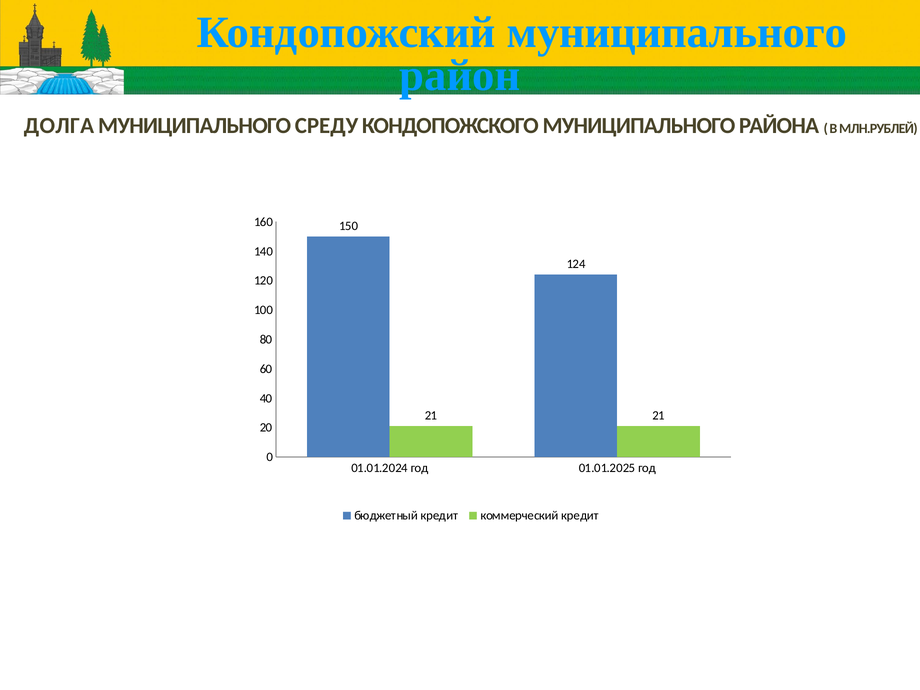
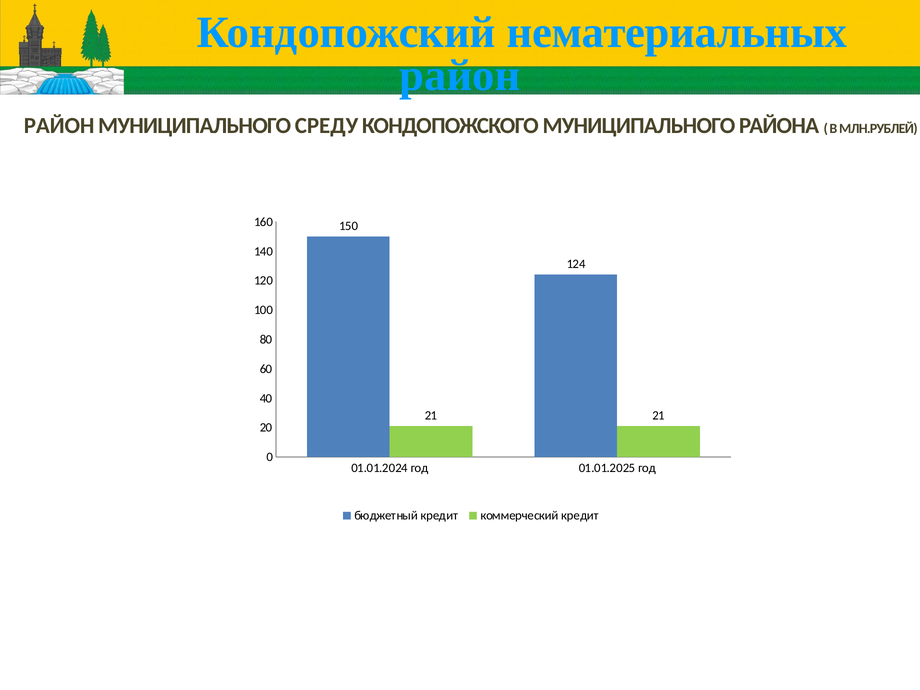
Кондопожский муниципального: муниципального -> нематериальных (677, 33)
ДОЛГА: ДОЛГА -> РАЙОН (59, 126)
